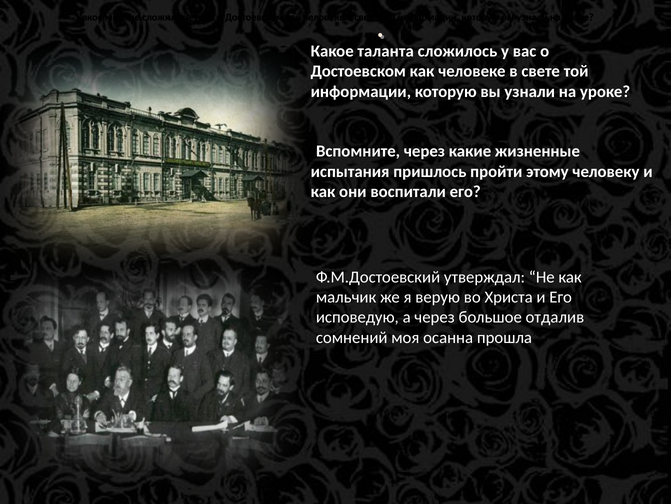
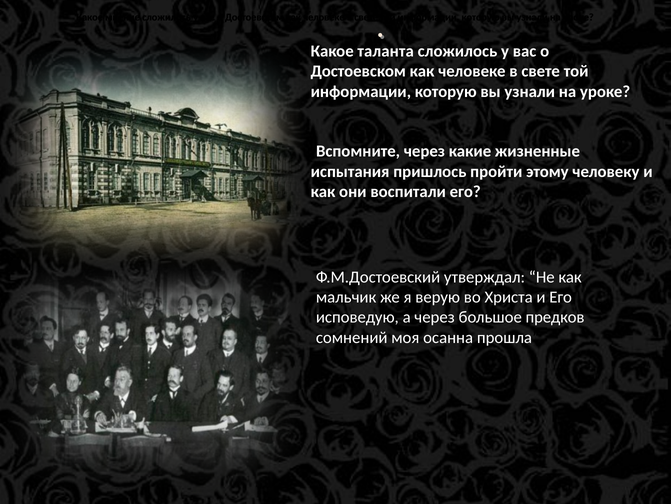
отдалив: отдалив -> предков (555, 317)
